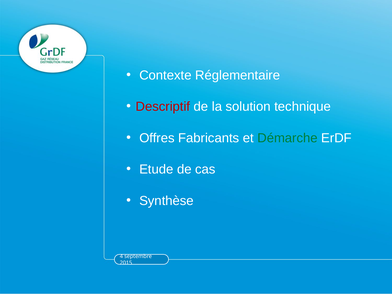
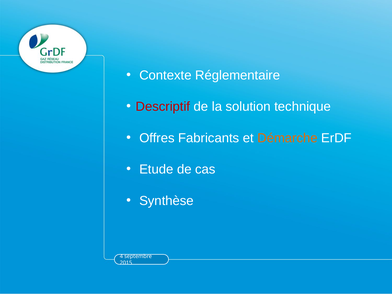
Démarche colour: green -> orange (287, 138)
